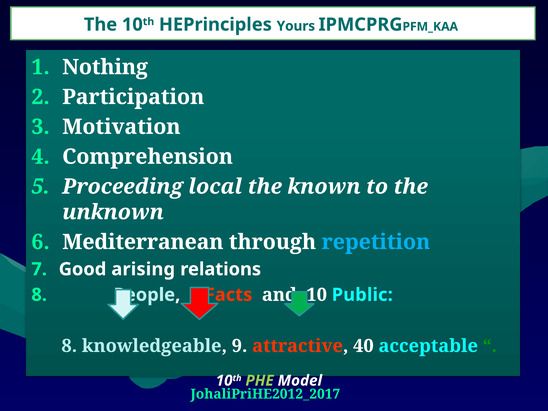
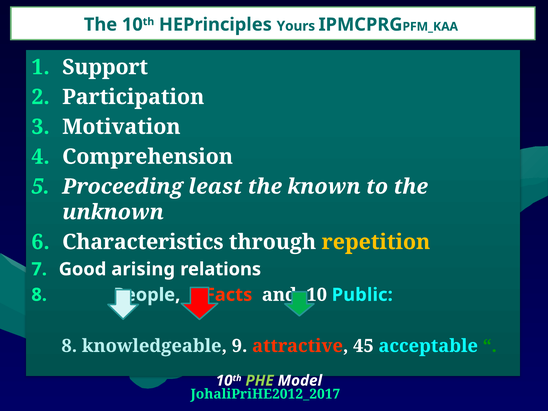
Nothing: Nothing -> Support (105, 67)
local: local -> least (215, 187)
Mediterranean: Mediterranean -> Characteristics (143, 242)
repetition colour: light blue -> yellow (376, 242)
40: 40 -> 45 (363, 346)
